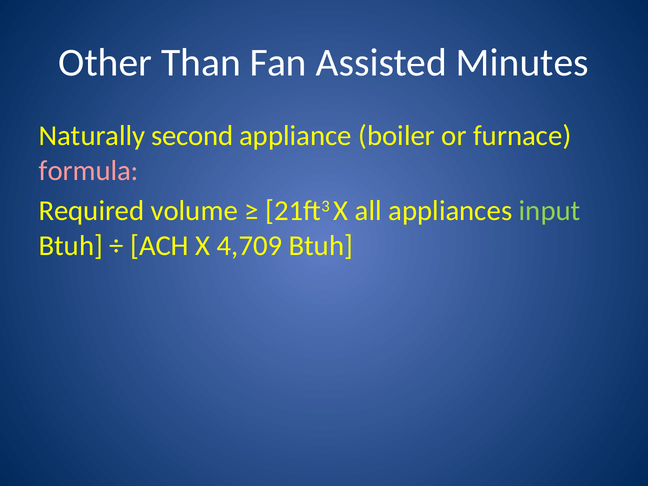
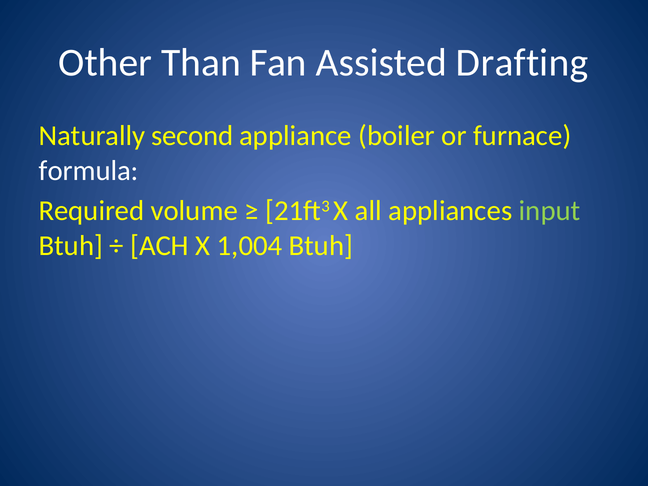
Minutes: Minutes -> Drafting (522, 63)
formula colour: pink -> white (89, 171)
4,709: 4,709 -> 1,004 (250, 246)
